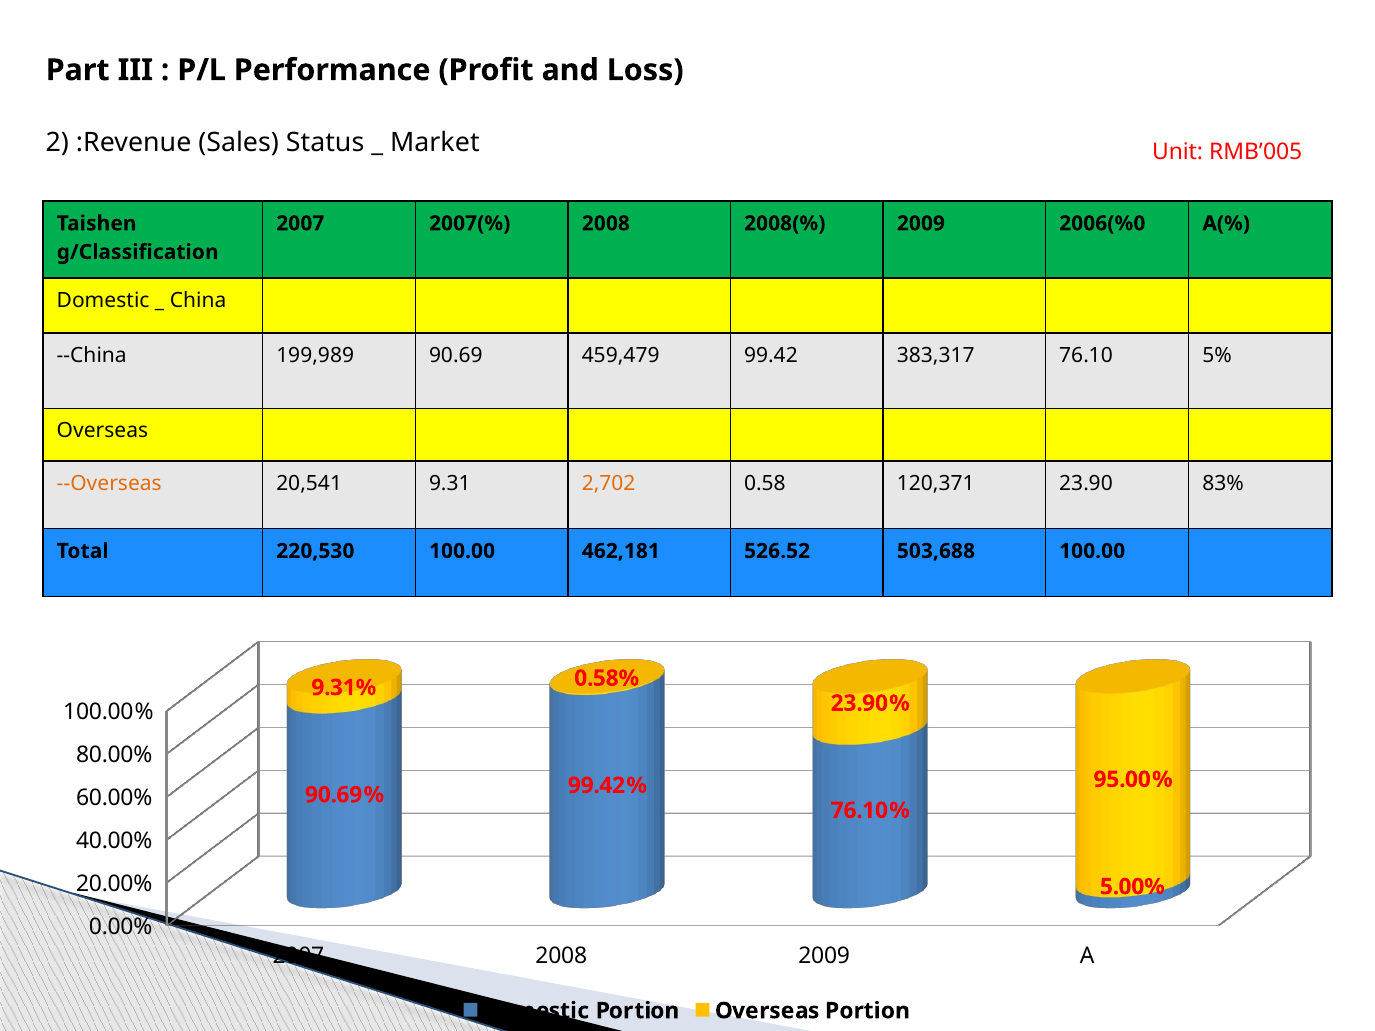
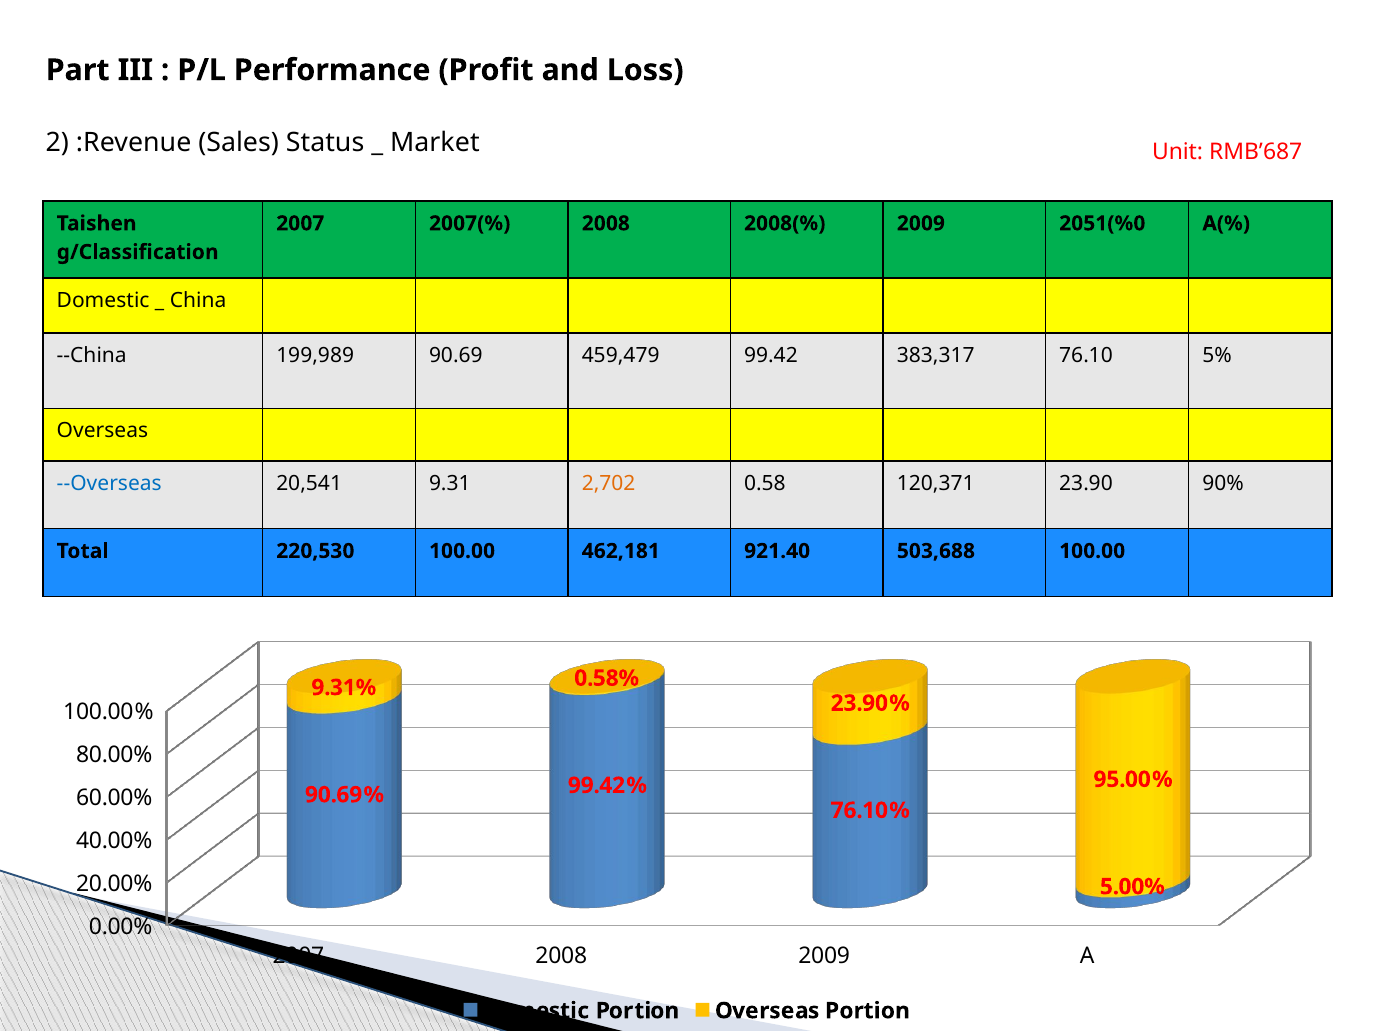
RMB’005: RMB’005 -> RMB’687 (1256, 152)
2006(%0: 2006(%0 -> 2051(%0 (1102, 224)
--Overseas colour: orange -> blue (109, 483)
83%: 83% -> 90% (1223, 483)
526.52: 526.52 -> 921.40 (777, 551)
